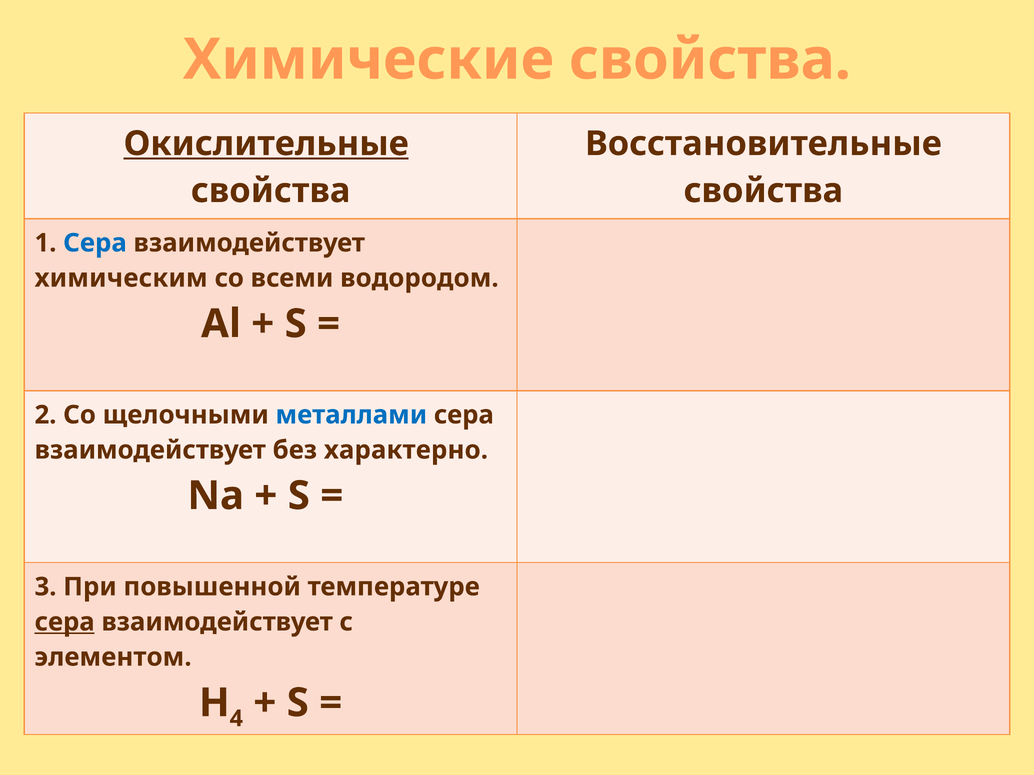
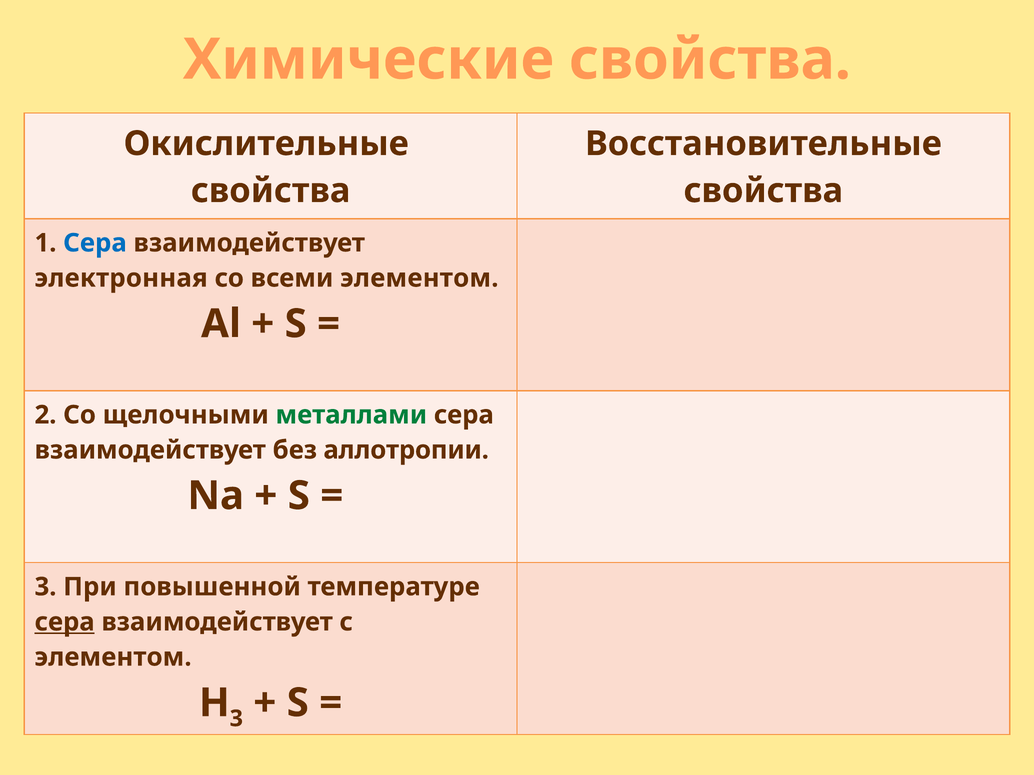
Окислительные underline: present -> none (266, 144)
химическим: химическим -> электронная (121, 278)
всеми водородом: водородом -> элементом (419, 278)
металлами colour: blue -> green (351, 415)
характерно: характерно -> аллотропии (406, 450)
4: 4 -> 3 (236, 719)
